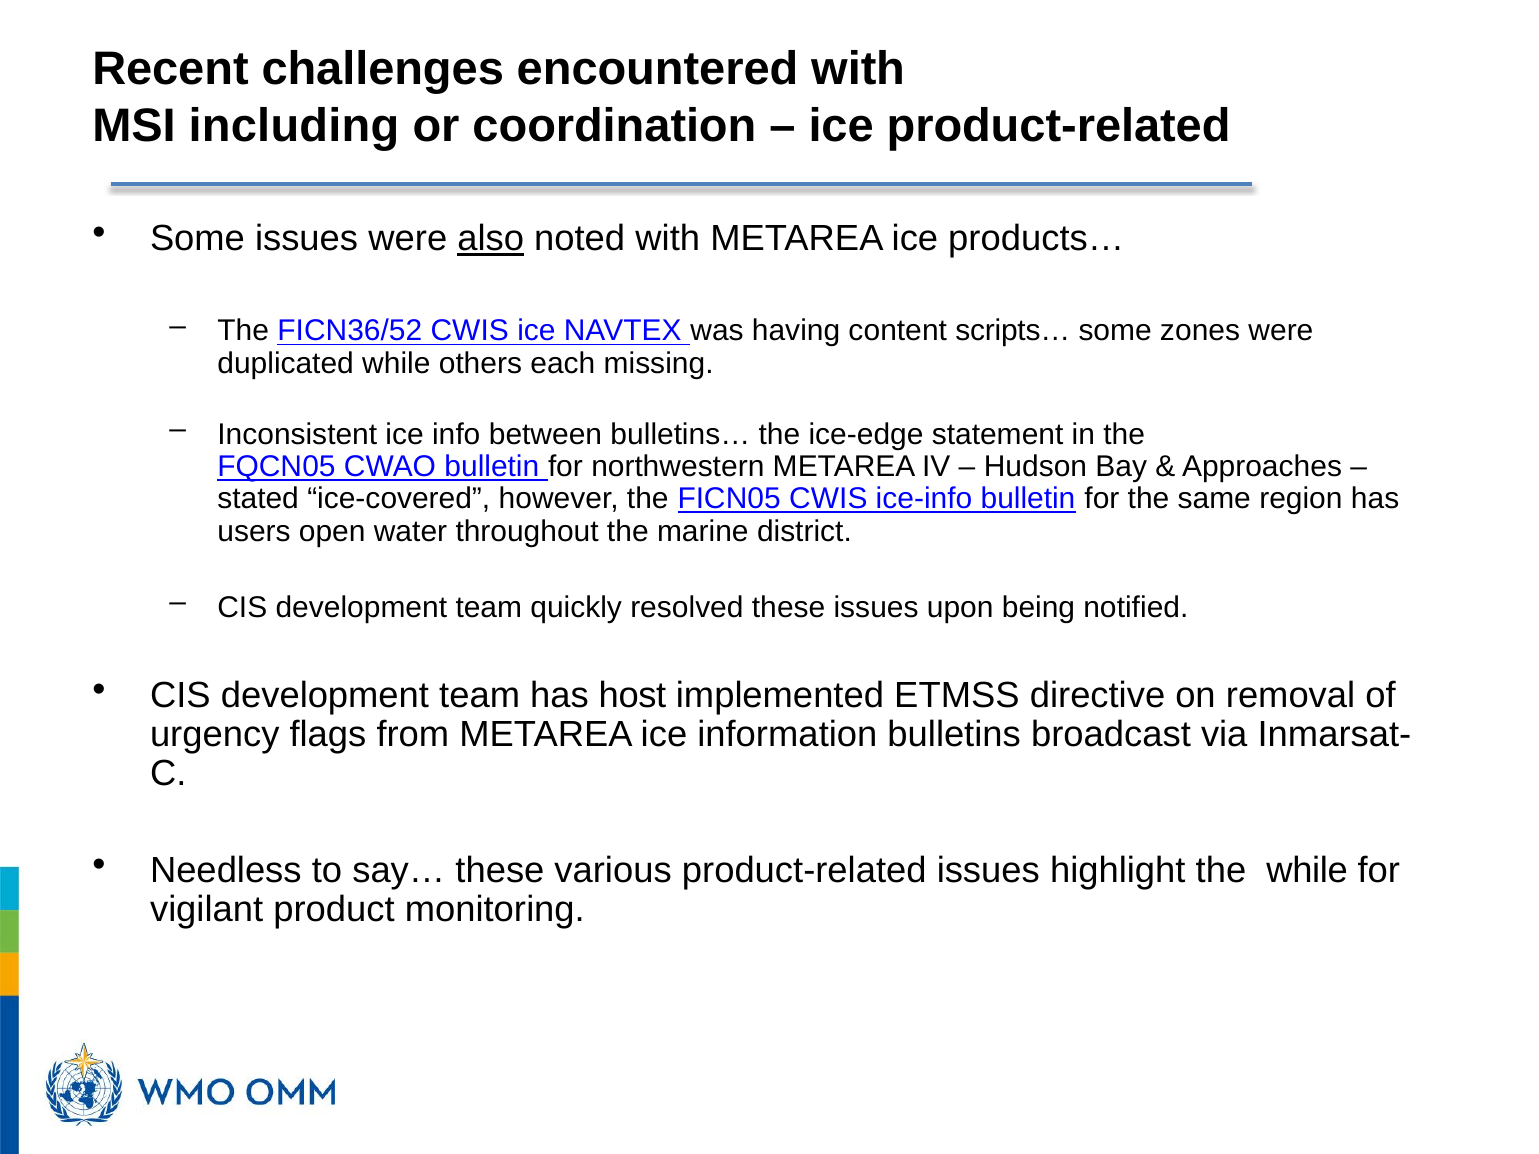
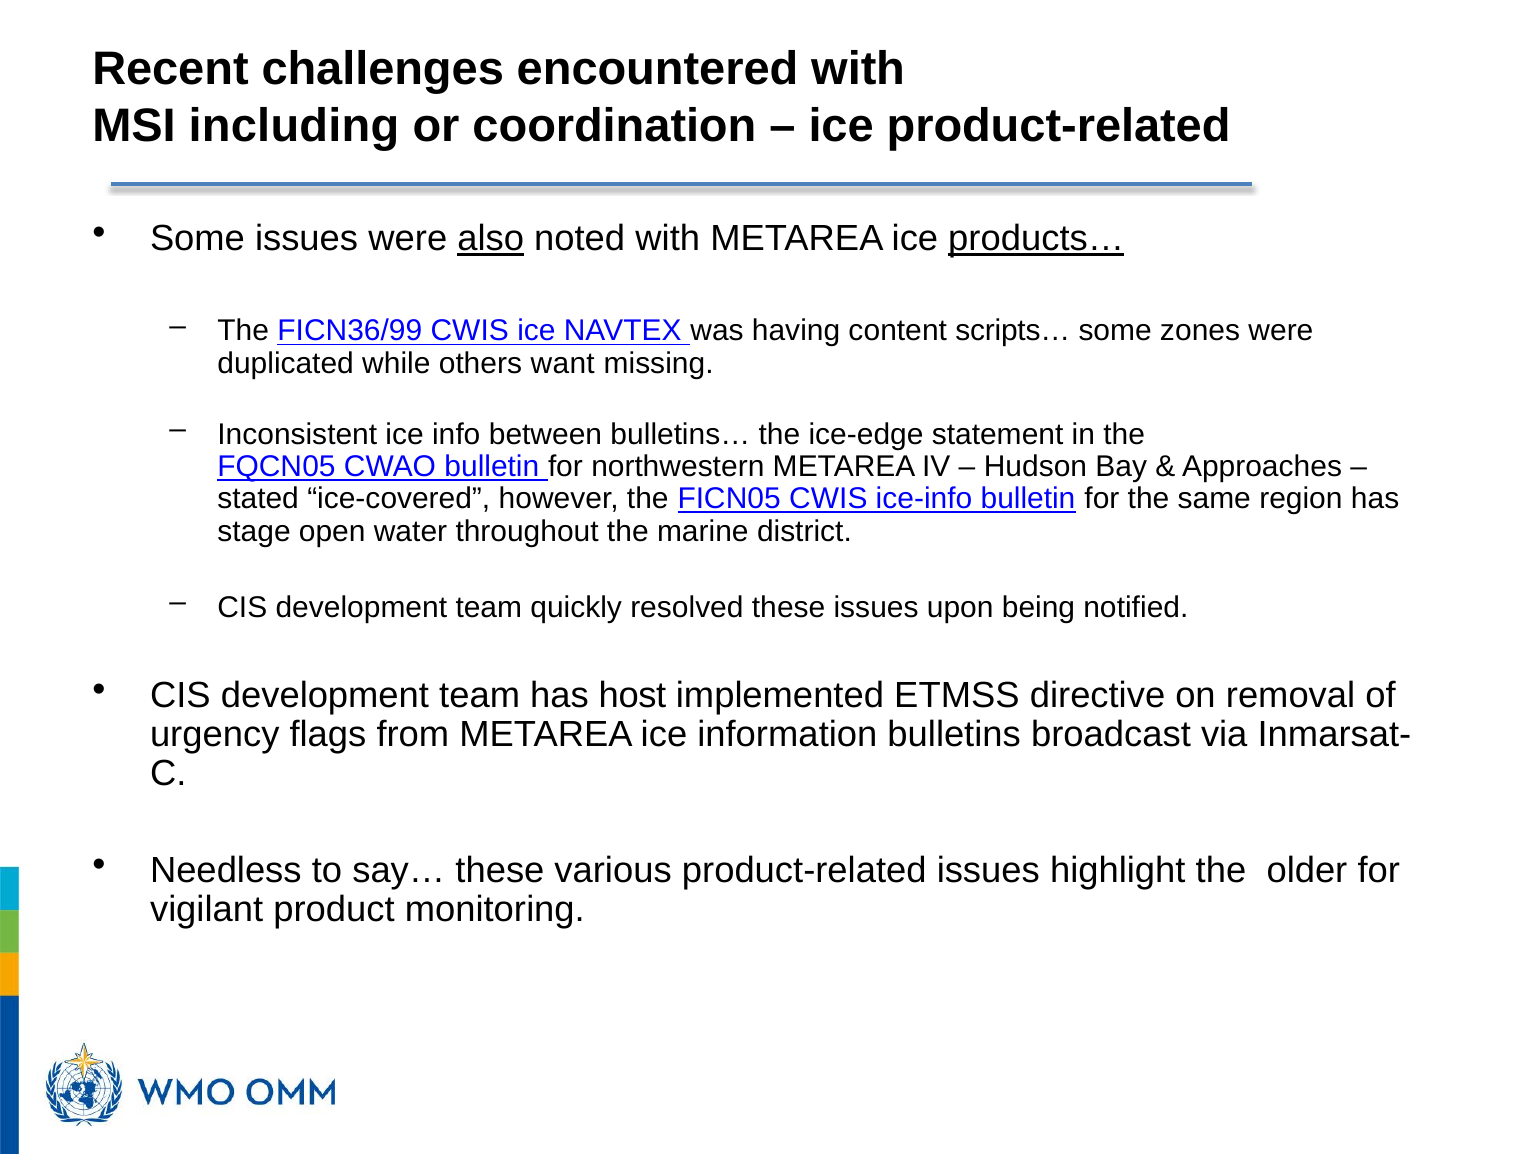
products… underline: none -> present (1036, 239)
FICN36/52: FICN36/52 -> FICN36/99 (350, 331)
each: each -> want (563, 364)
users: users -> stage (254, 531)
the while: while -> older (1307, 871)
